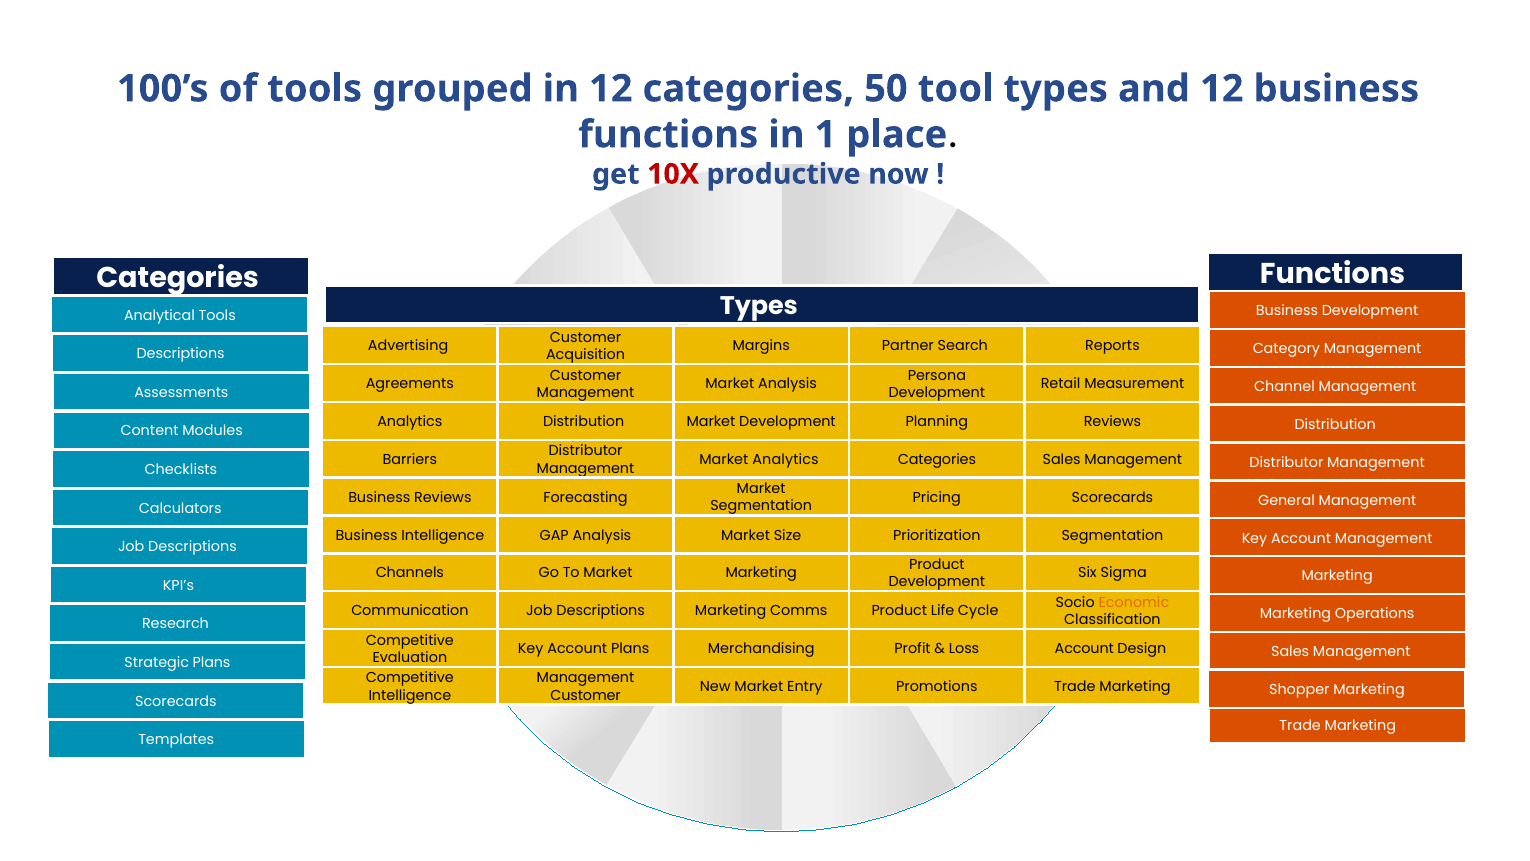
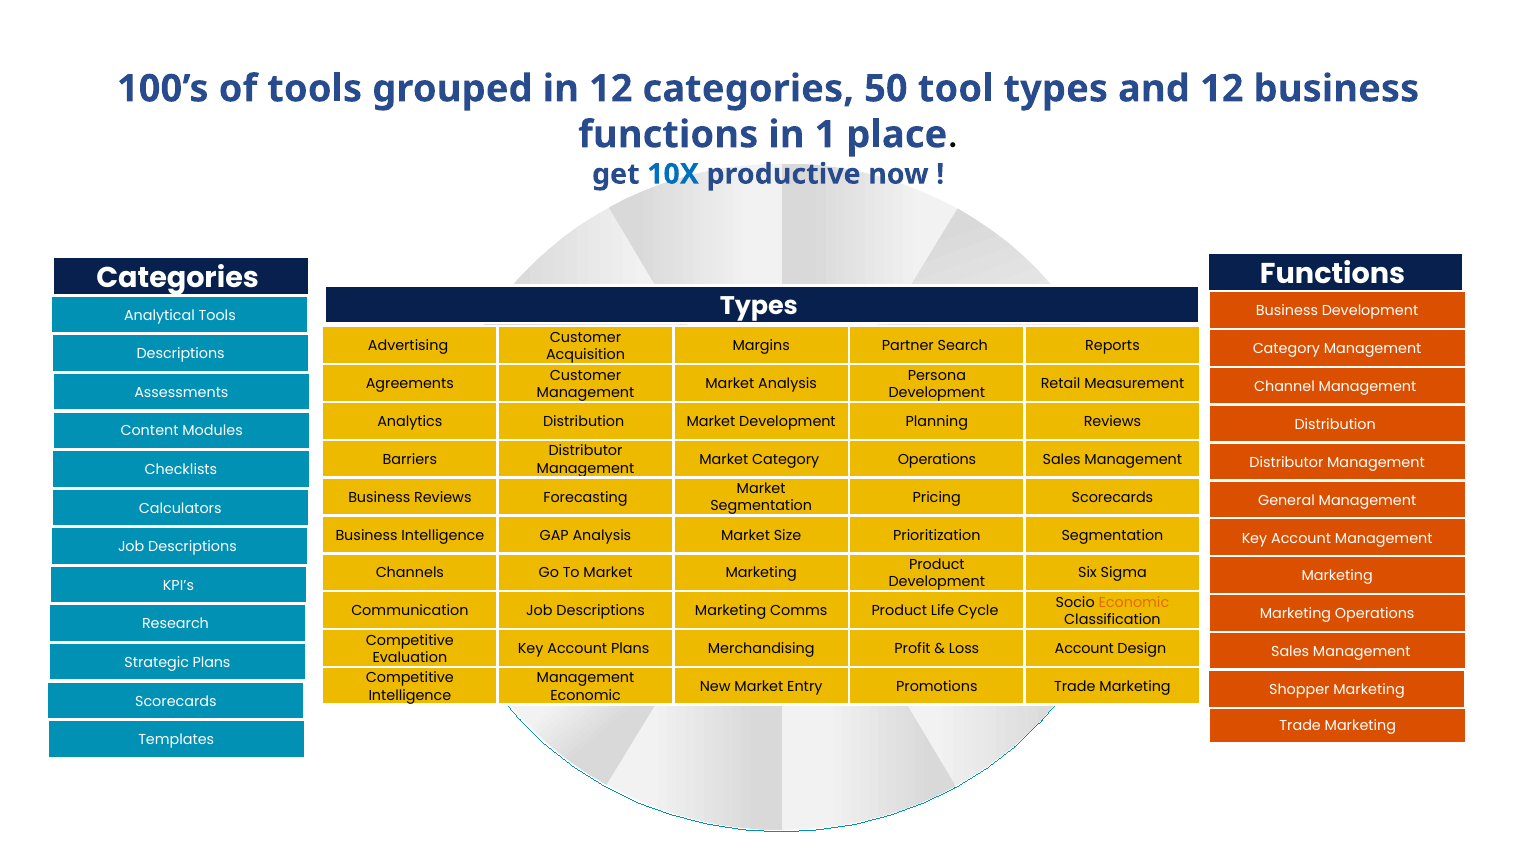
10X colour: red -> blue (673, 174)
Market Analytics: Analytics -> Category (786, 459)
Categories: Categories -> Operations (937, 459)
Customer: Customer -> Economic (586, 695)
